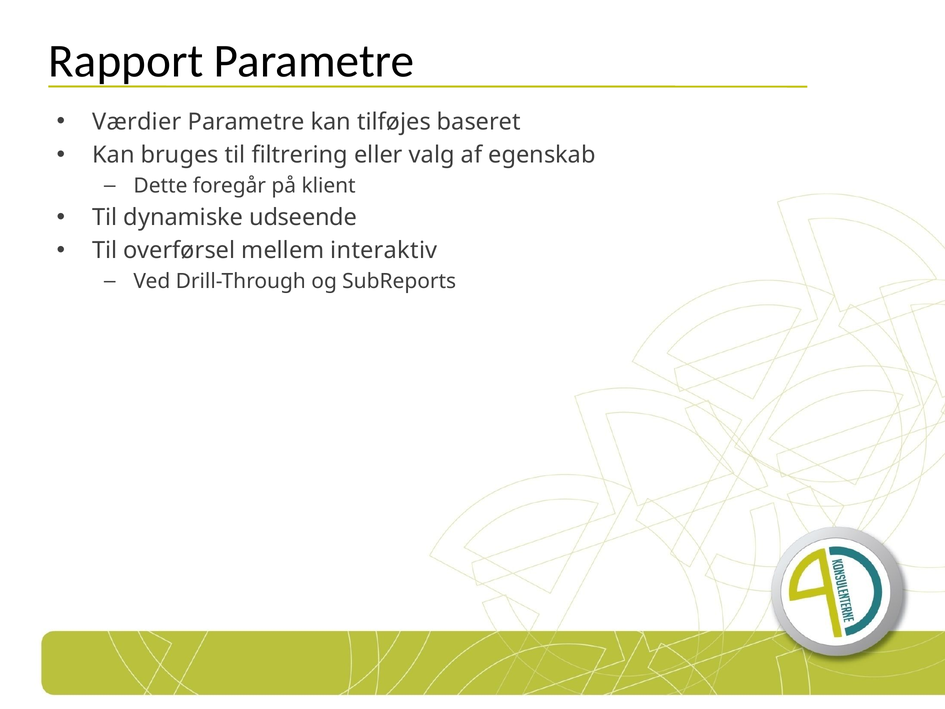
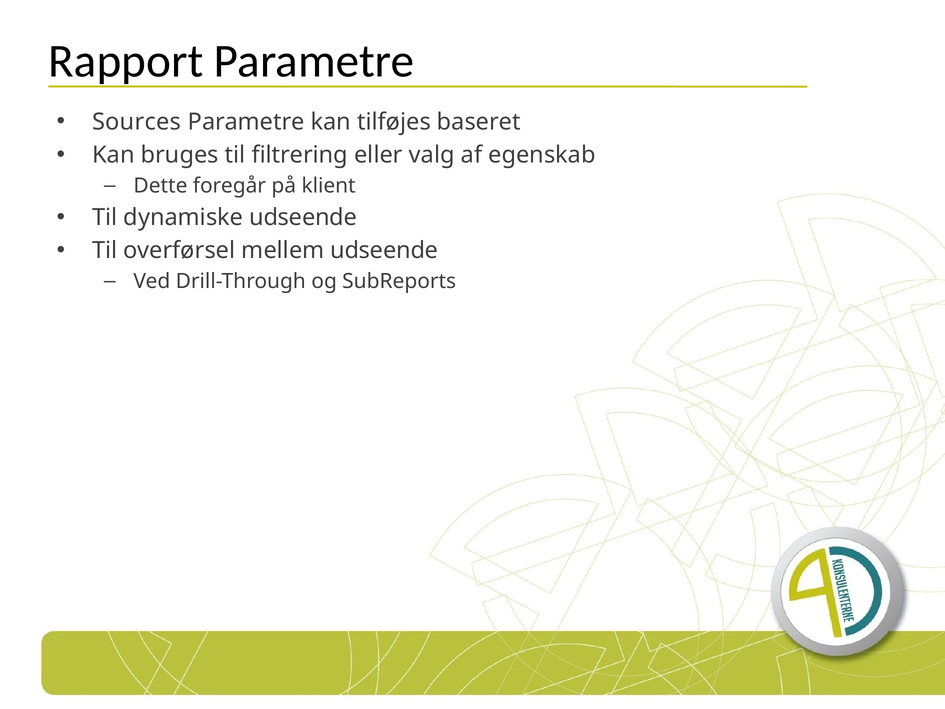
Værdier: Værdier -> Sources (137, 122)
mellem interaktiv: interaktiv -> udseende (384, 251)
